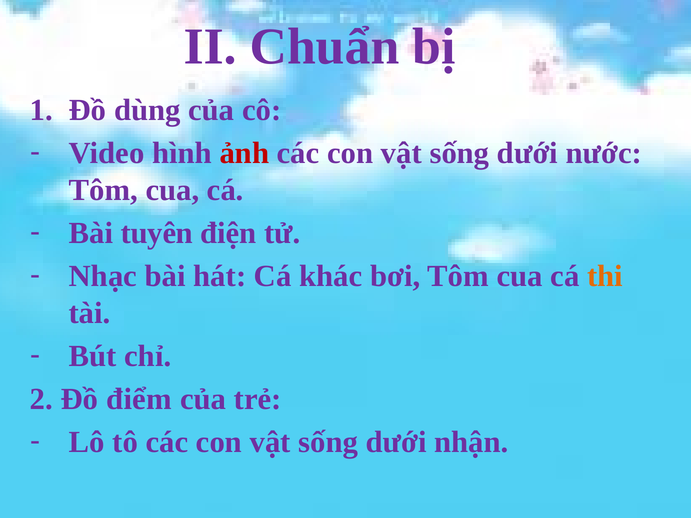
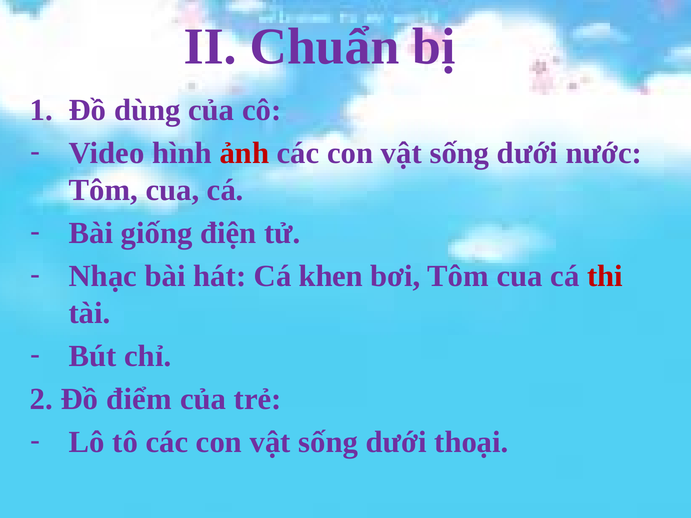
tuyên: tuyên -> giống (157, 233)
khác: khác -> khen (331, 276)
thi colour: orange -> red (605, 276)
nhận: nhận -> thoại (471, 442)
